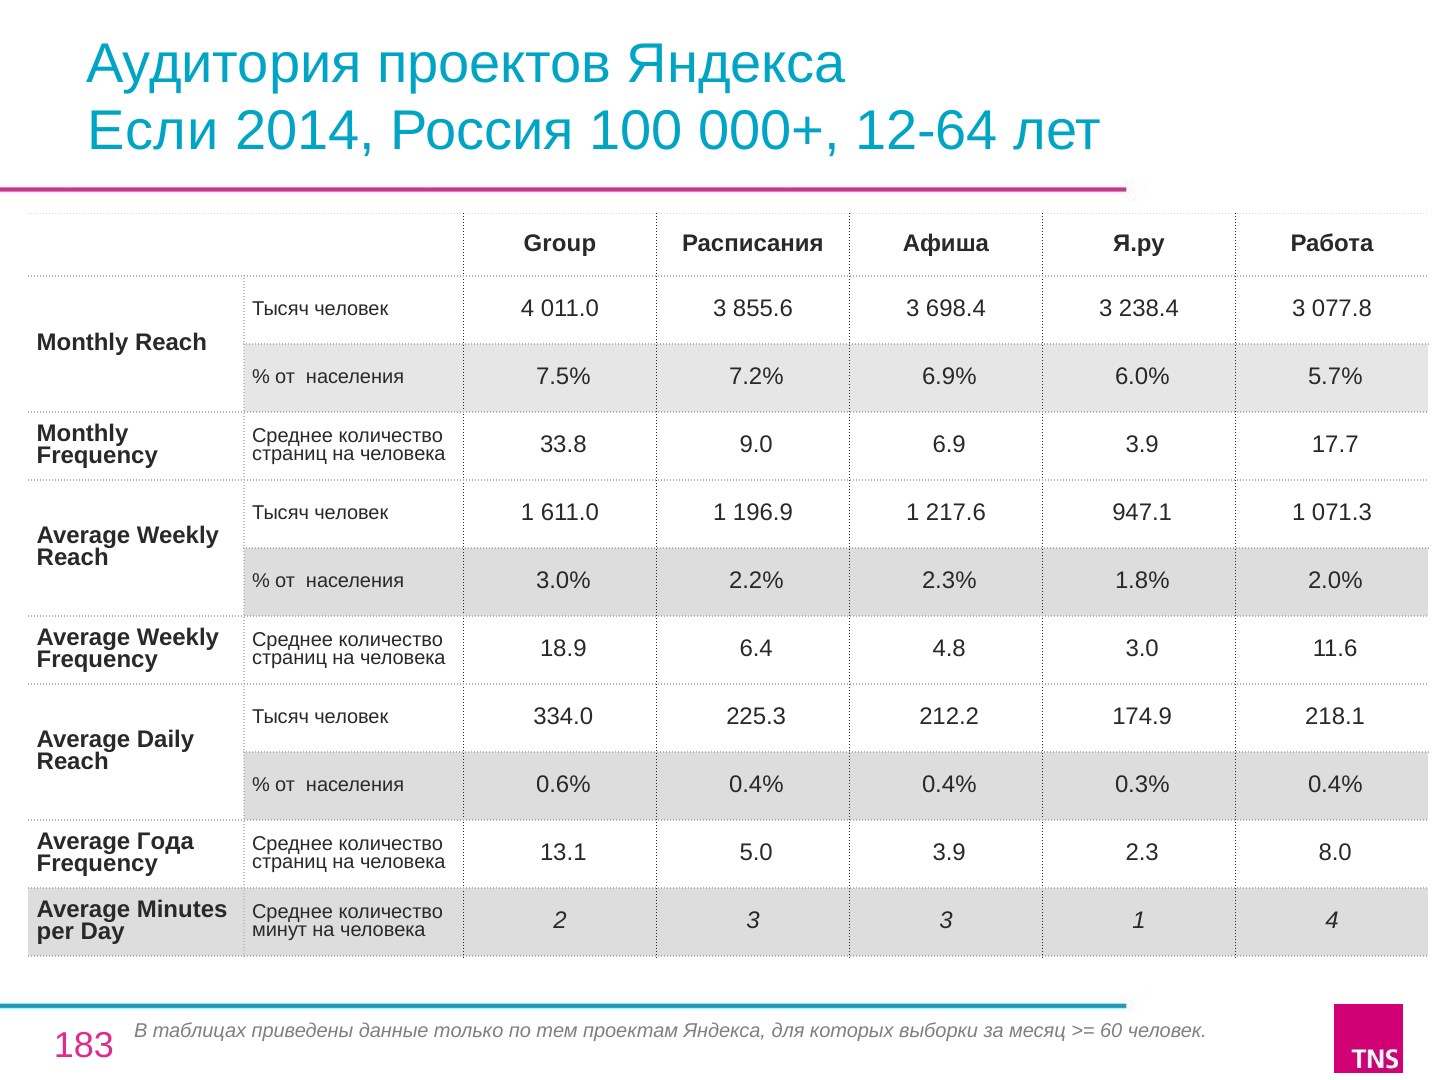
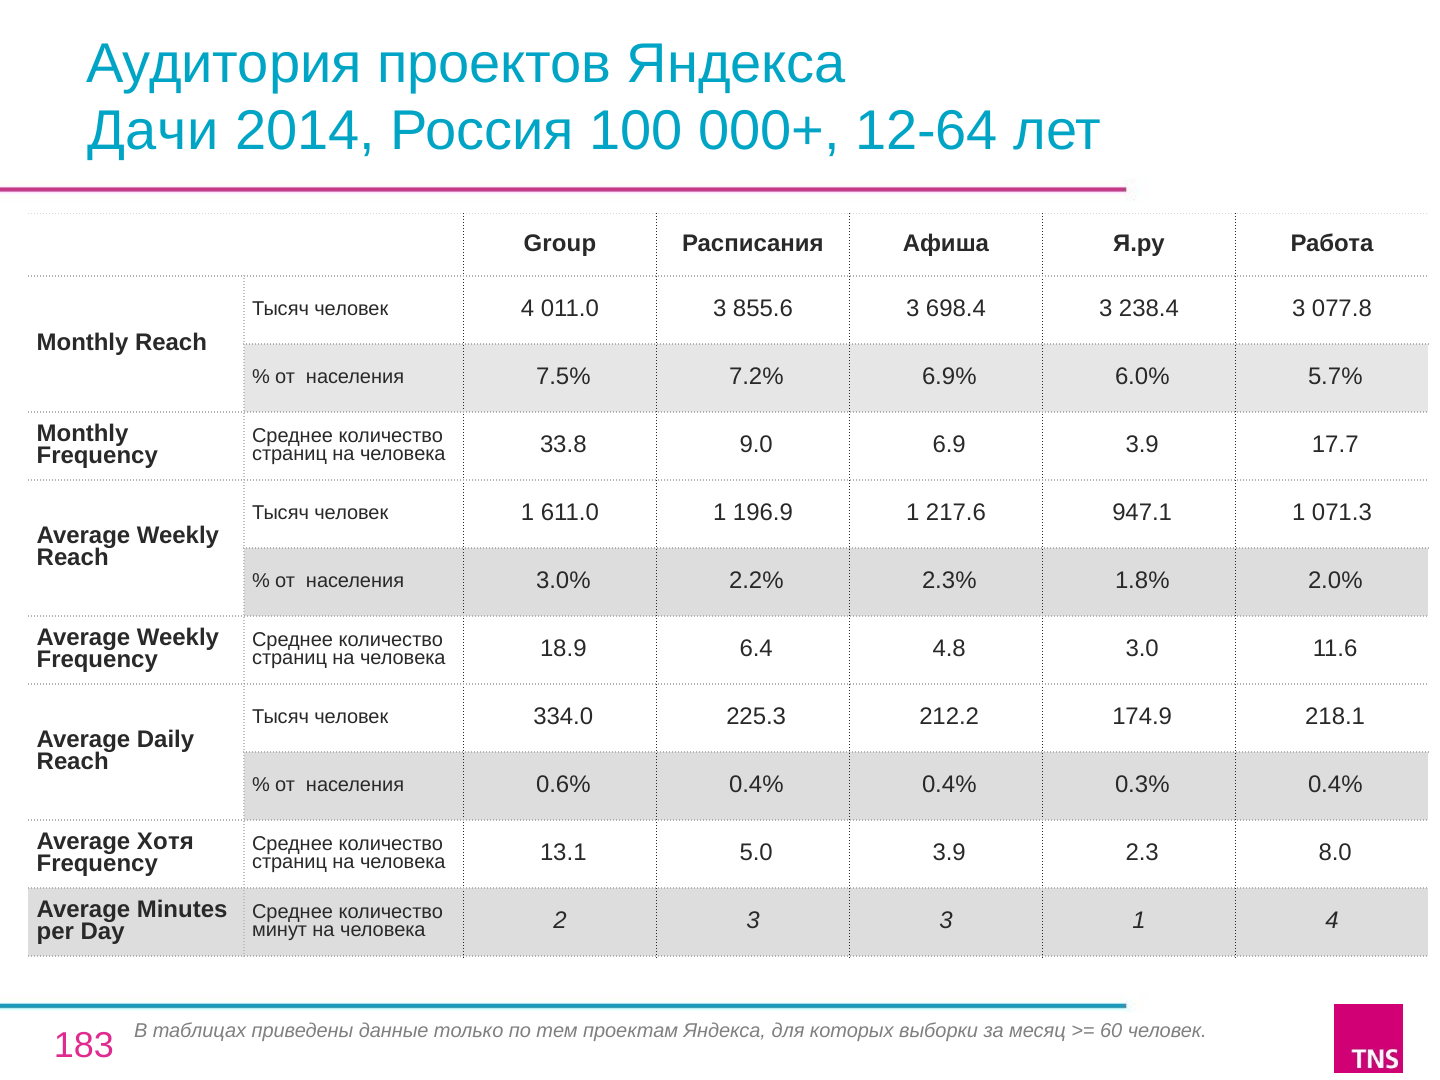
Если: Если -> Дачи (153, 131)
Года: Года -> Хотя (165, 842)
